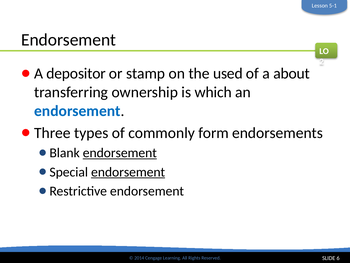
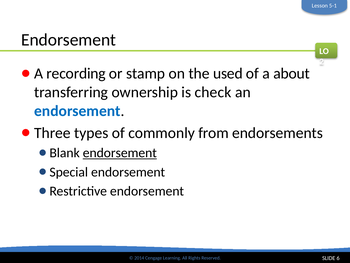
depositor: depositor -> recording (76, 73)
which: which -> check (213, 92)
form: form -> from (214, 133)
endorsement underline: present -> none (128, 172)
